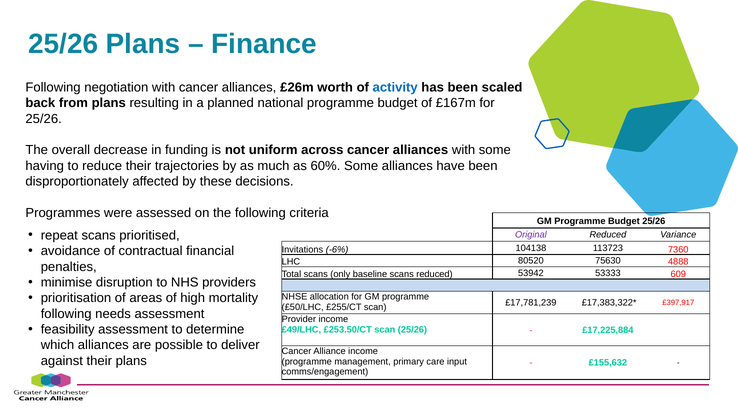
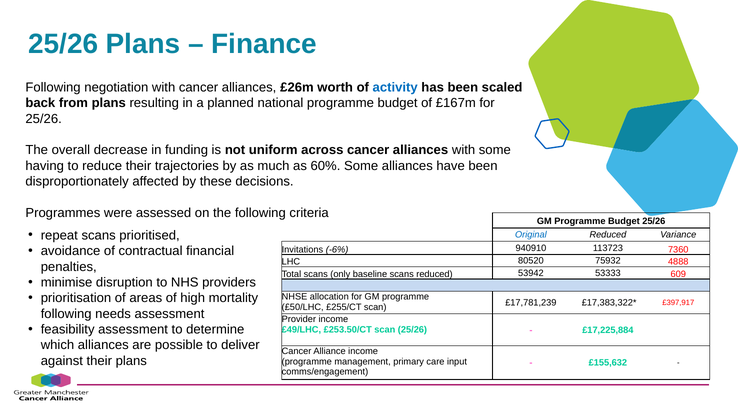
Original colour: purple -> blue (531, 235)
104138: 104138 -> 940910 (531, 248)
75630: 75630 -> 75932 (608, 261)
